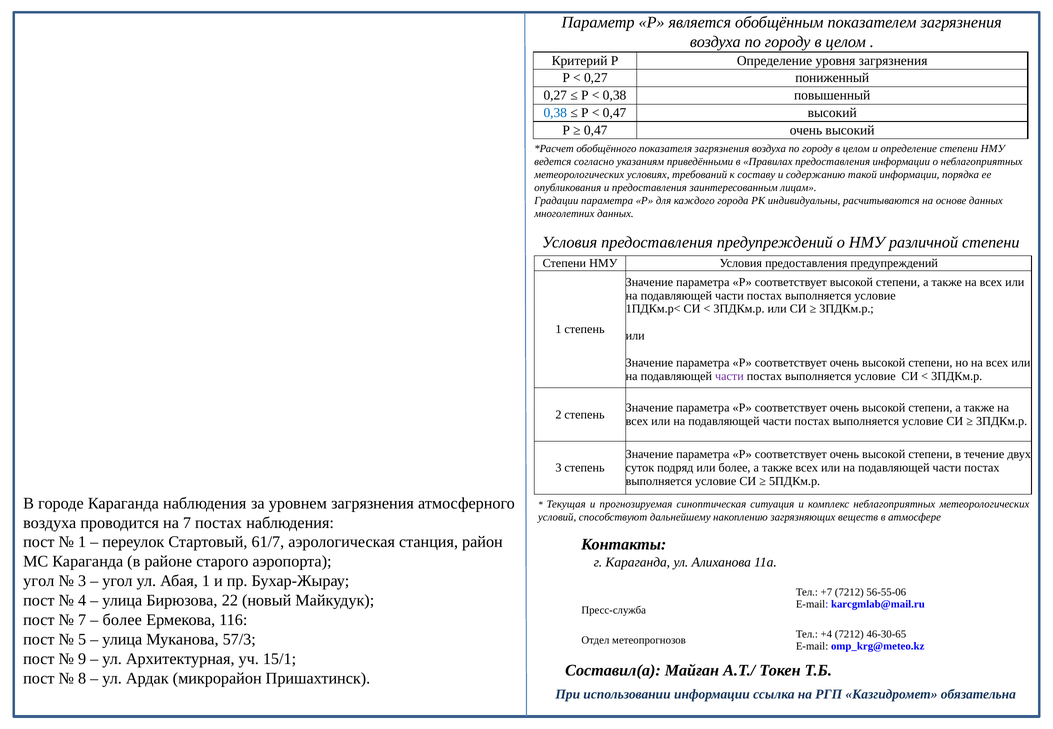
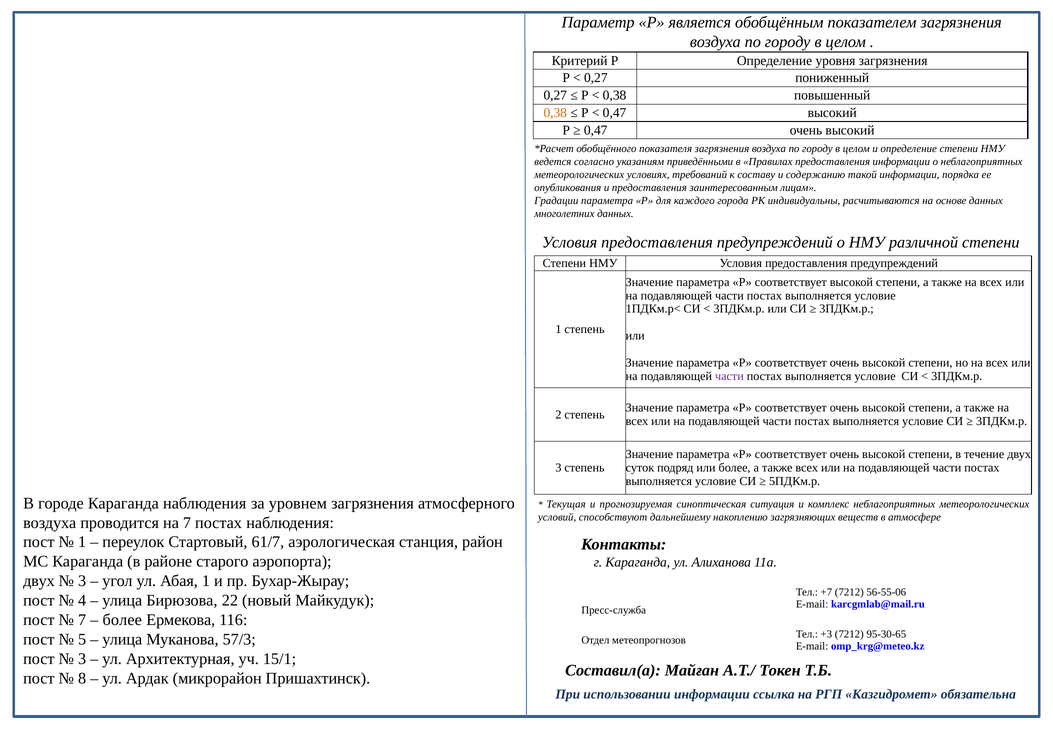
0,38 colour: blue -> orange (555, 113)
угол: угол -> двух (39, 581)
+4: +4 -> +3 (826, 634)
46-30-65: 46-30-65 -> 95-30-65 (886, 634)
9: 9 -> 3 (82, 659)
